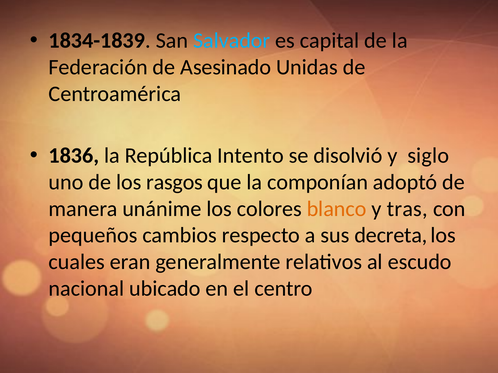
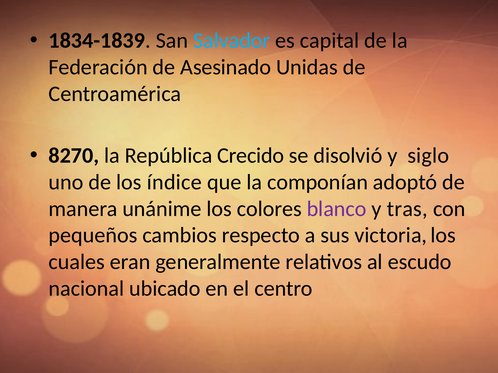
1836: 1836 -> 8270 (74, 156)
Intento: Intento -> Crecido (251, 156)
rasgos: rasgos -> índice (174, 182)
blanco colour: orange -> purple (337, 209)
decreta: decreta -> victoria (391, 236)
